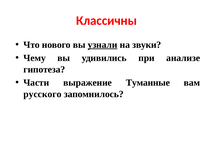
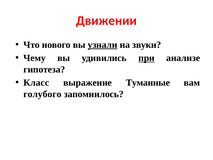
Классичны: Классичны -> Движении (106, 21)
при underline: none -> present (146, 58)
Части: Части -> Класс (36, 83)
русского: русского -> голубого (42, 94)
